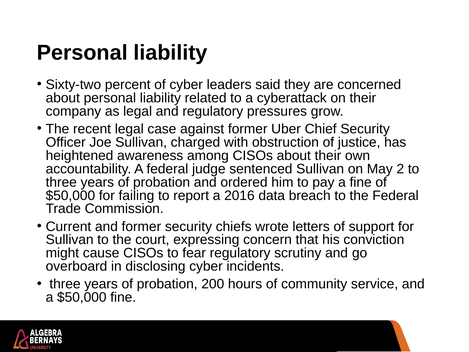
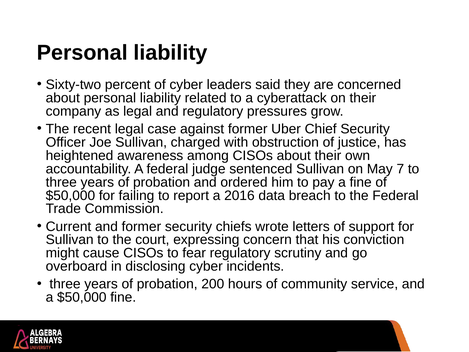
2: 2 -> 7 (400, 169)
